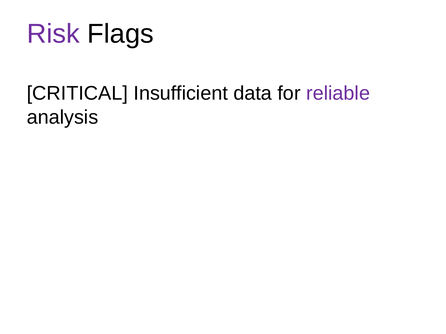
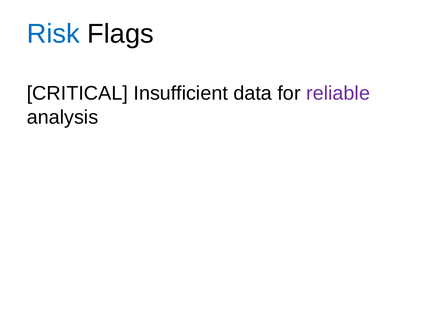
Risk colour: purple -> blue (53, 34)
